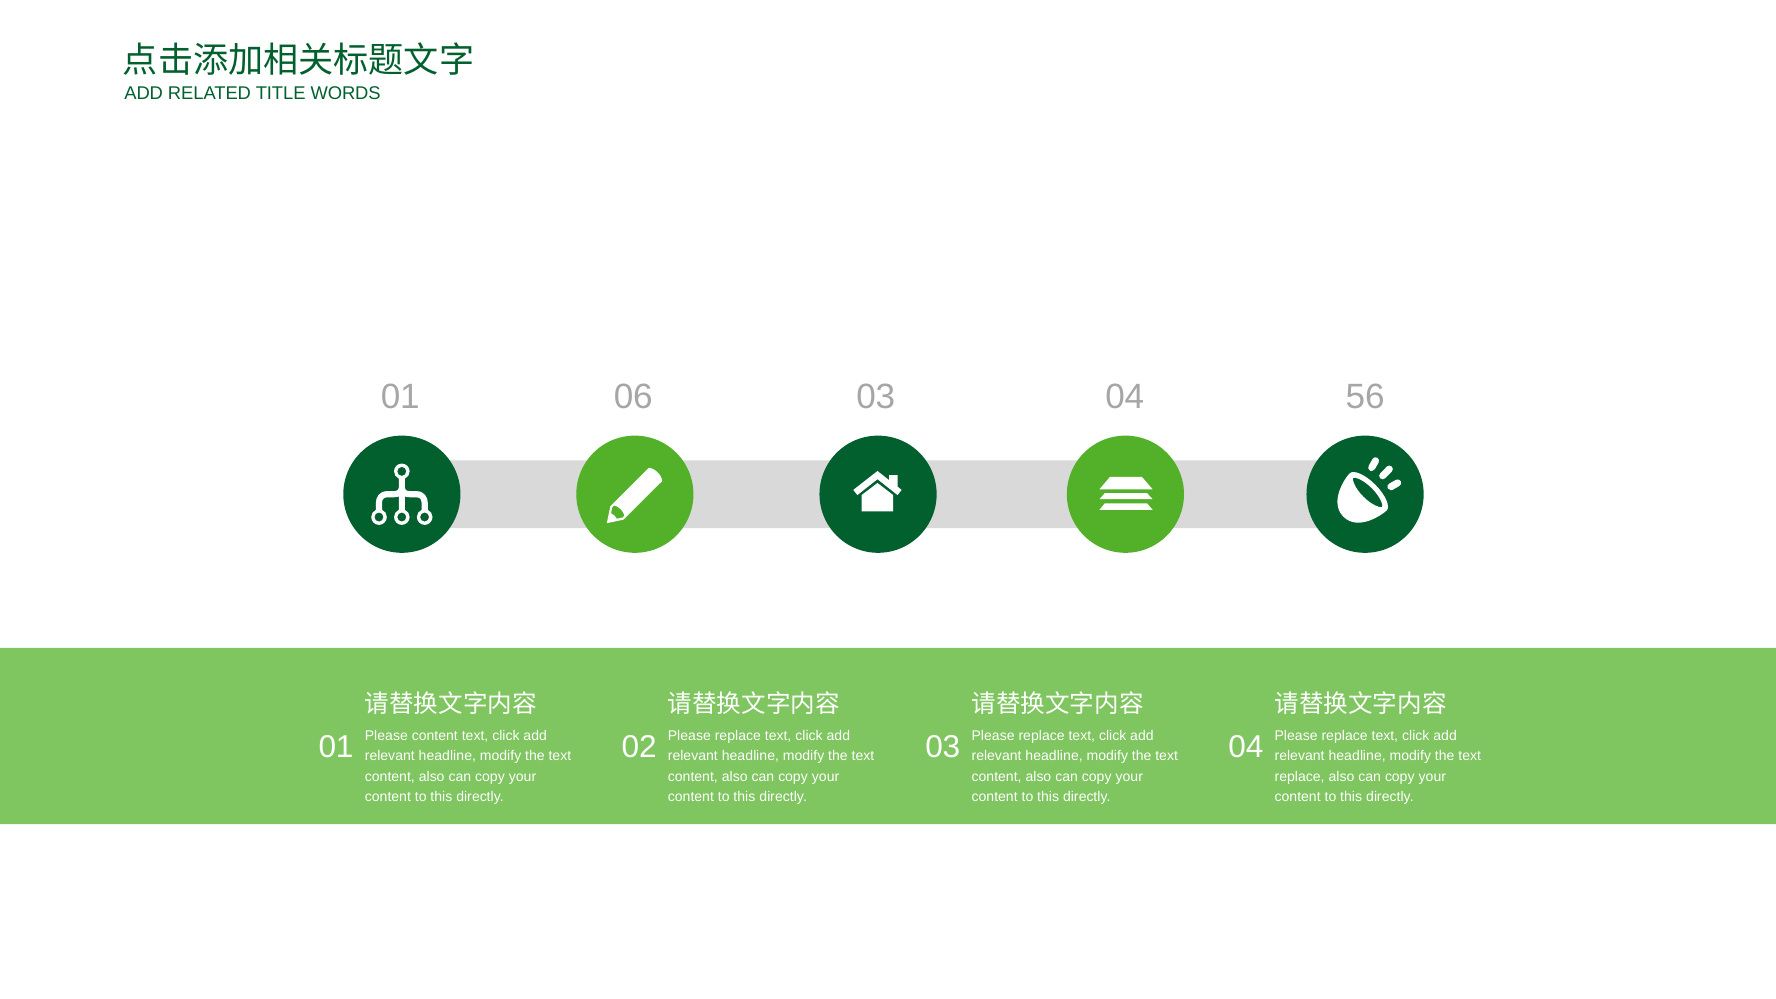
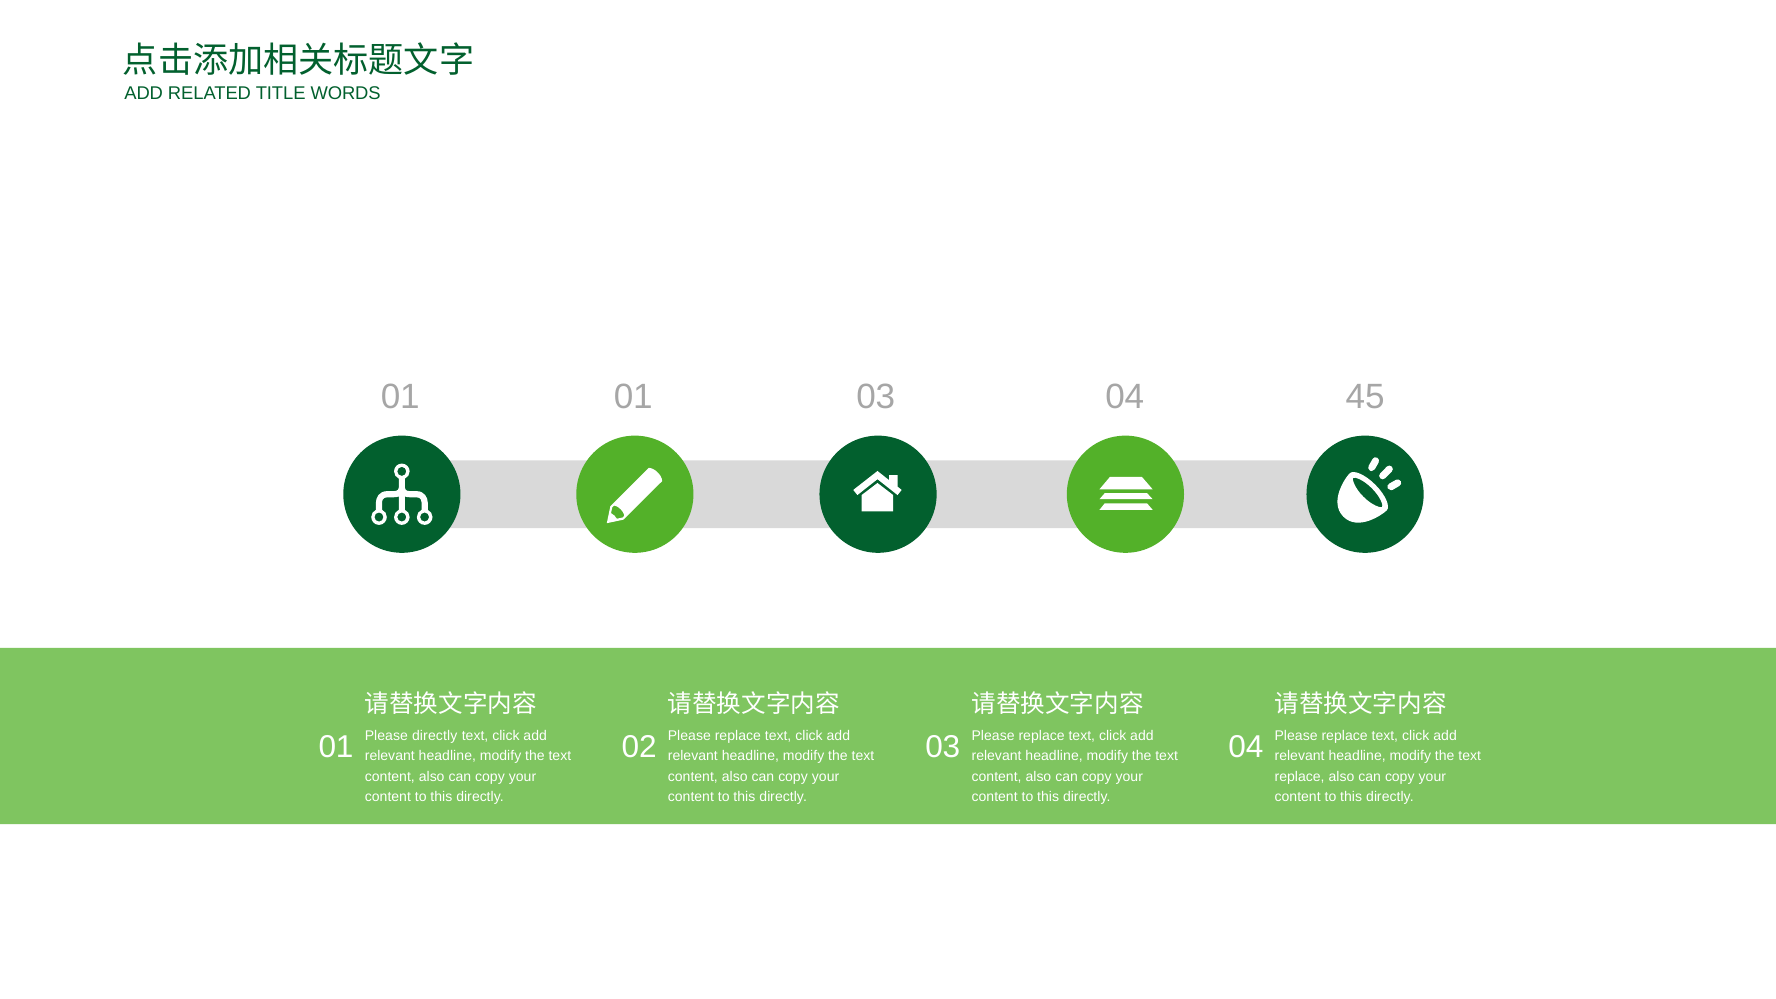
01 06: 06 -> 01 (633, 397)
56: 56 -> 45 (1365, 397)
Please content: content -> directly (435, 736)
